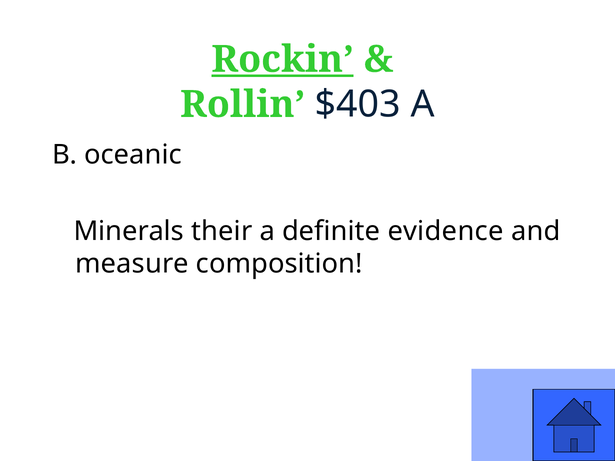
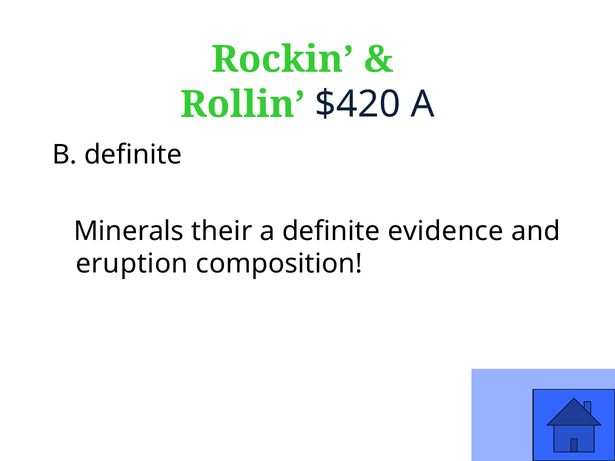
Rockin underline: present -> none (283, 60)
$403: $403 -> $420 (358, 105)
B oceanic: oceanic -> definite (133, 155)
measure: measure -> eruption (132, 264)
